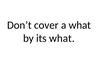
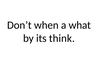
cover: cover -> when (46, 25)
its what: what -> think (62, 38)
